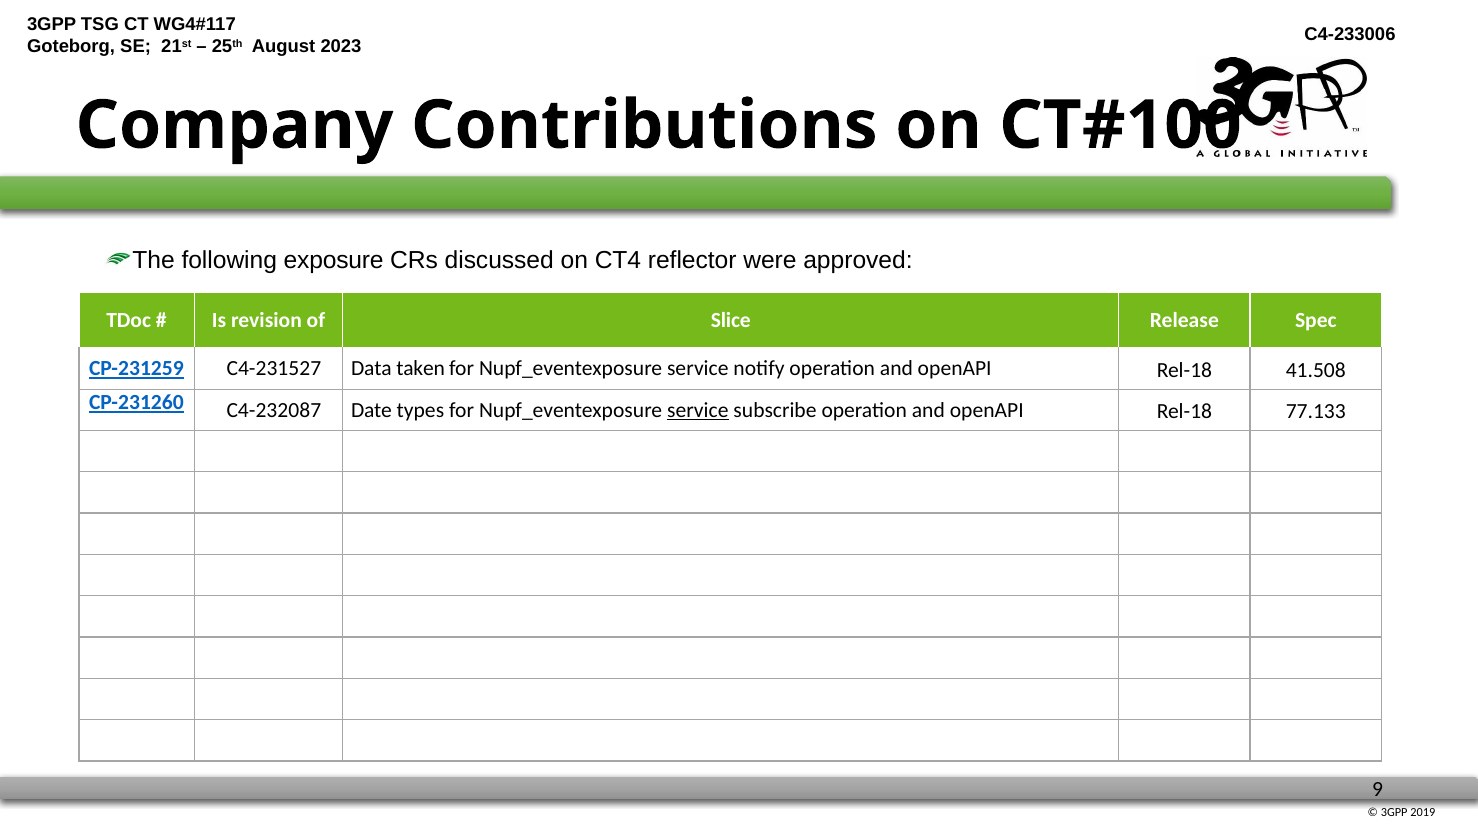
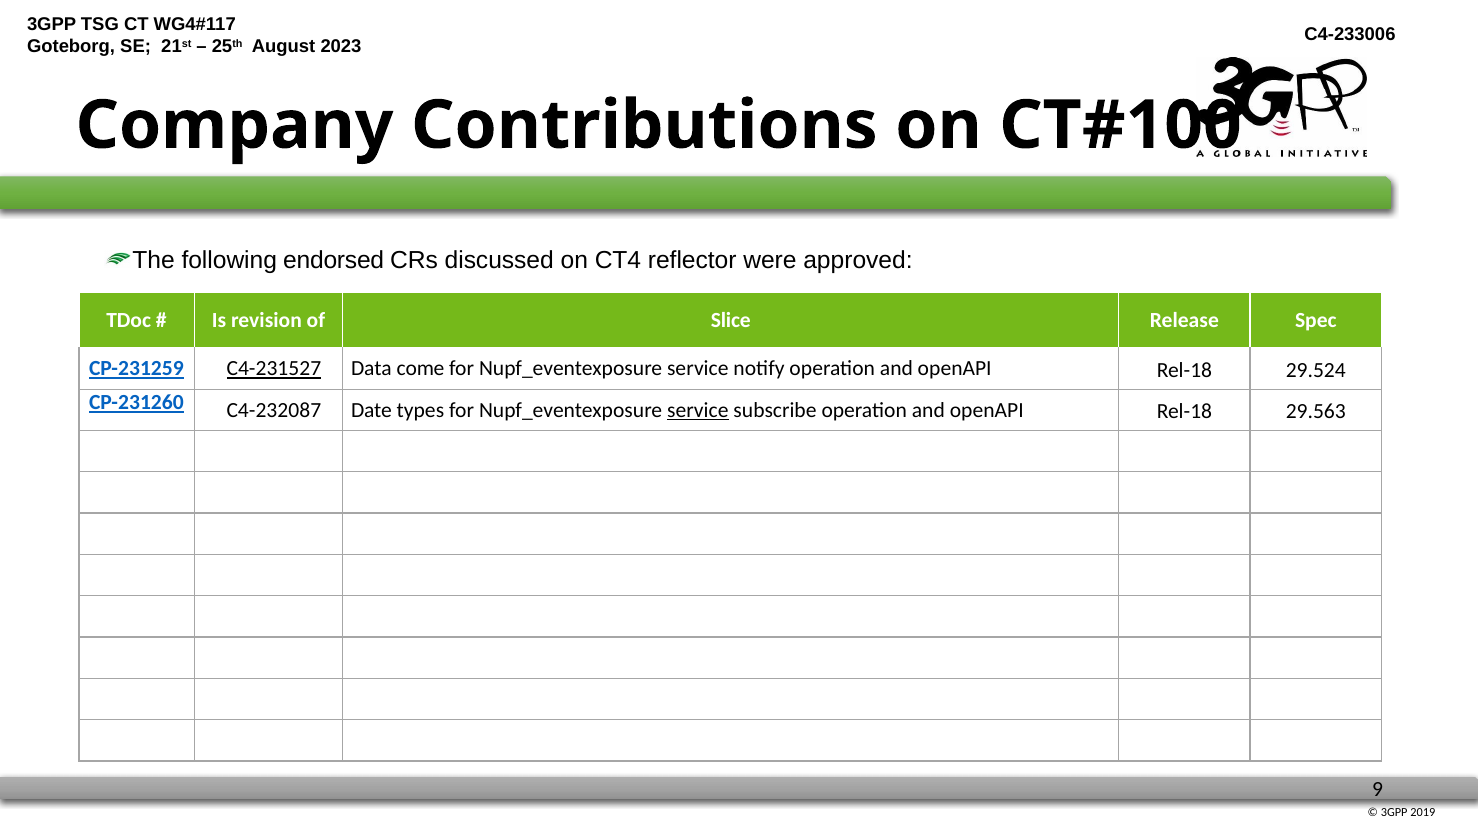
exposure: exposure -> endorsed (334, 261)
C4-231527 underline: none -> present (274, 369)
taken: taken -> come (421, 369)
41.508: 41.508 -> 29.524 (1316, 370)
77.133: 77.133 -> 29.563 (1316, 412)
